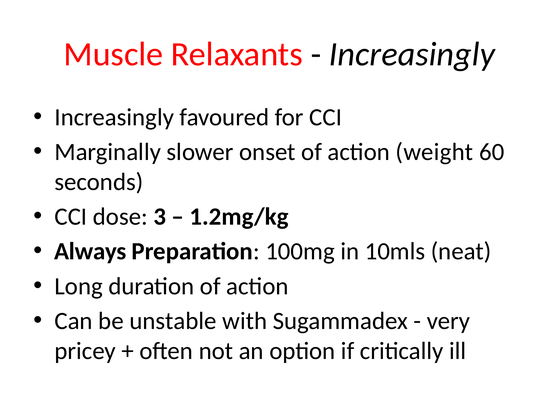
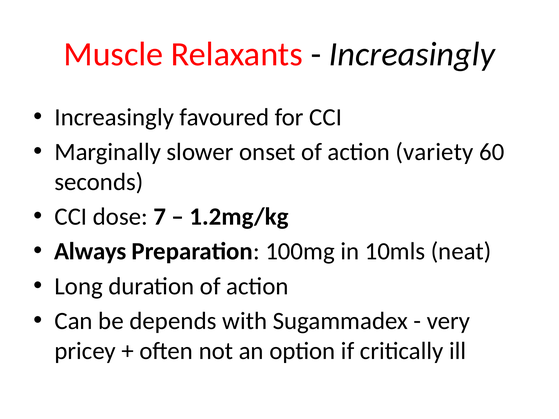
weight: weight -> variety (434, 152)
3: 3 -> 7 (160, 217)
unstable: unstable -> depends (173, 321)
